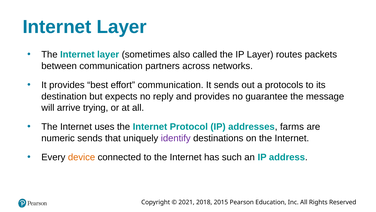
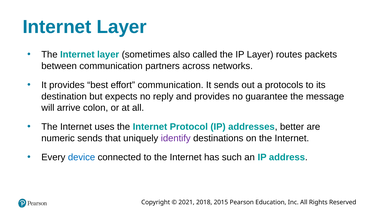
trying: trying -> colon (96, 107)
farms: farms -> better (292, 127)
device colour: orange -> blue (82, 157)
